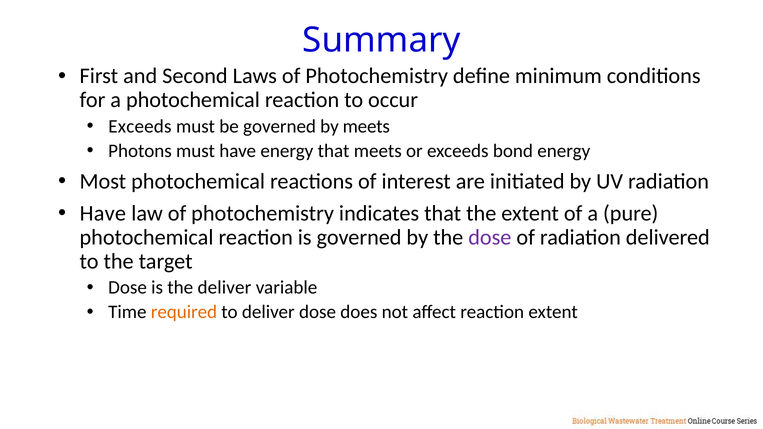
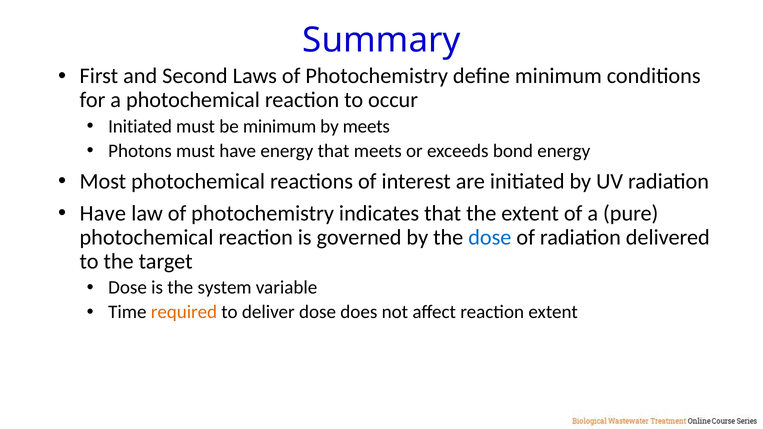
Exceeds: Exceeds -> Initiated (140, 126)
be governed: governed -> minimum (280, 126)
dose colour: purple -> blue (490, 237)
the deliver: deliver -> system (225, 288)
